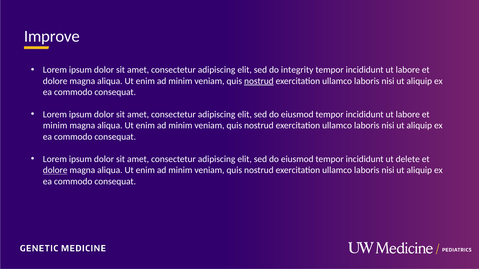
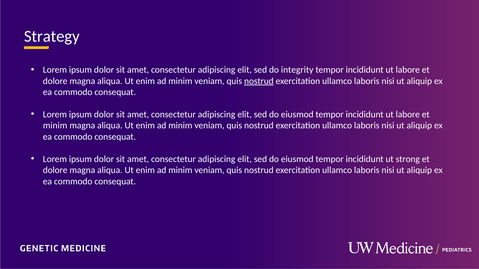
Improve: Improve -> Strategy (52, 36)
delete: delete -> strong (408, 159)
dolore underline: present -> none (55, 170)
